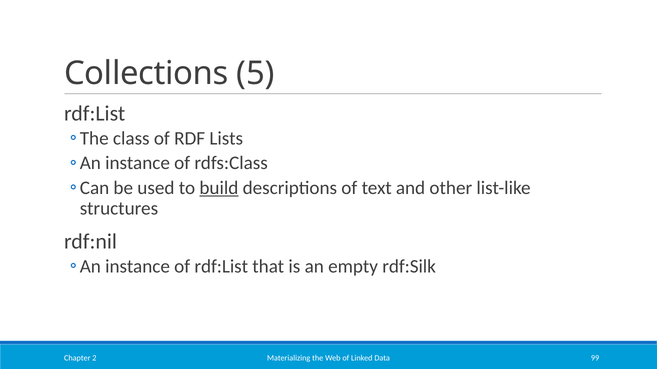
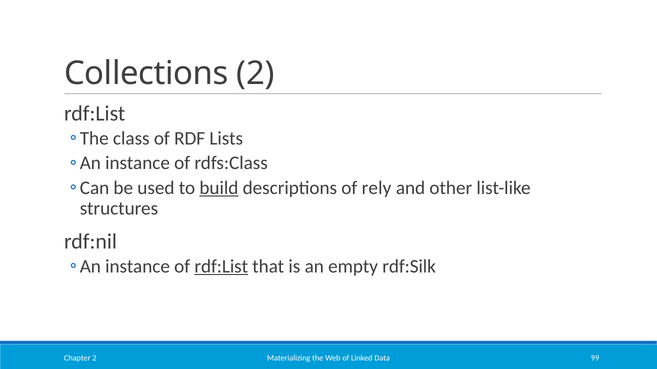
Collections 5: 5 -> 2 (255, 74)
text: text -> rely (377, 188)
rdf:List underline: none -> present (221, 267)
